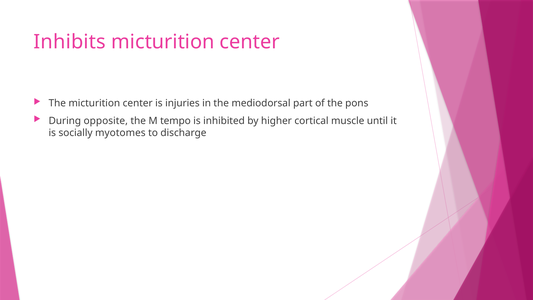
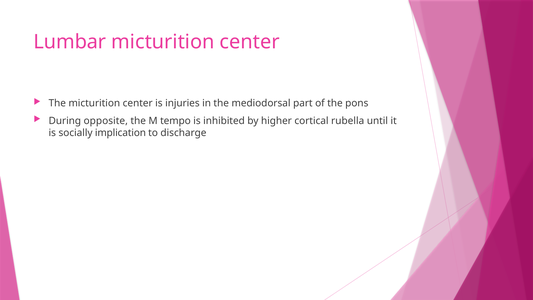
Inhibits: Inhibits -> Lumbar (70, 42)
muscle: muscle -> rubella (348, 121)
myotomes: myotomes -> implication (120, 133)
